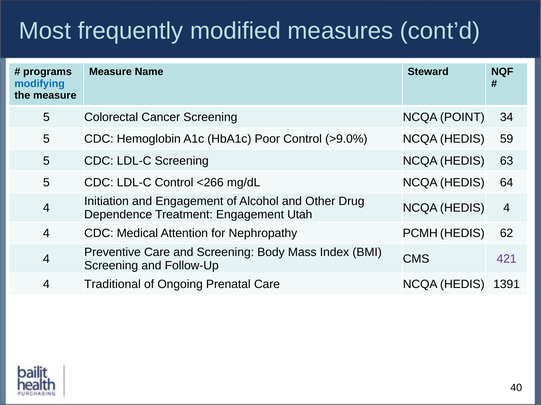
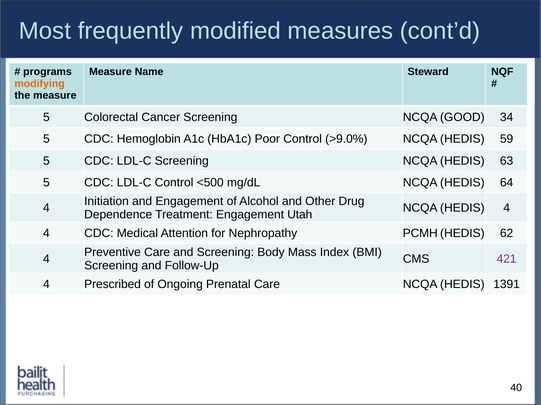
modifying colour: blue -> orange (40, 84)
POINT: POINT -> GOOD (462, 117)
<266: <266 -> <500 (210, 183)
Traditional: Traditional -> Prescribed (113, 285)
